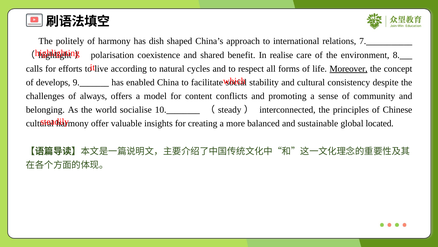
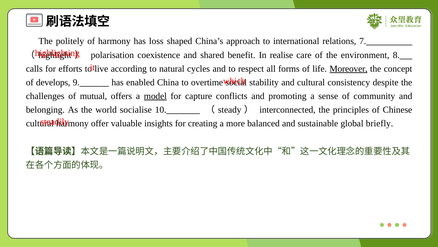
dish: dish -> loss (156, 41)
facilitate: facilitate -> overtime (207, 82)
always: always -> mutual (94, 96)
model underline: none -> present (155, 96)
content: content -> capture (199, 96)
located: located -> briefly (380, 123)
